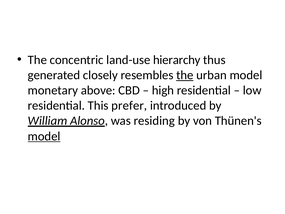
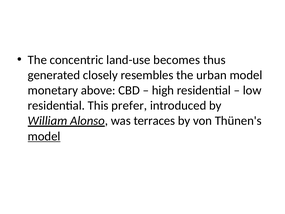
hierarchy: hierarchy -> becomes (177, 60)
the underline: present -> none (185, 75)
residing: residing -> terraces (154, 121)
